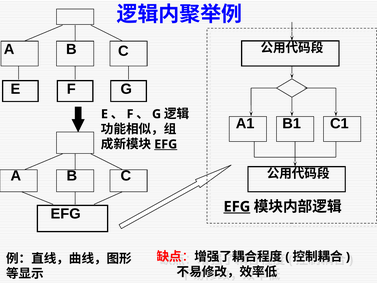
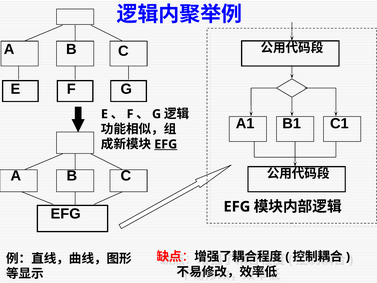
EFG underline: present -> none (237, 206)
